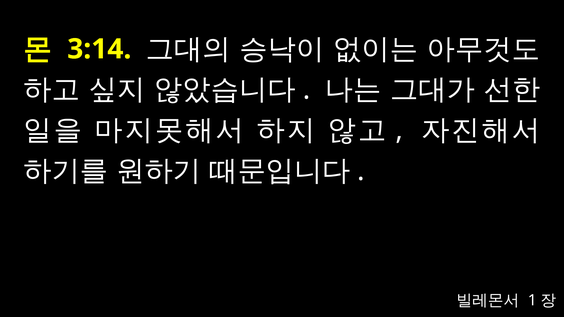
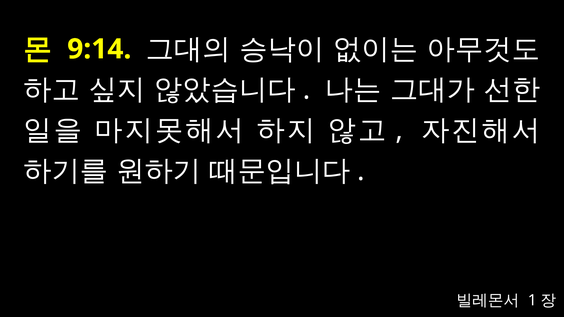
3:14: 3:14 -> 9:14 (99, 49)
